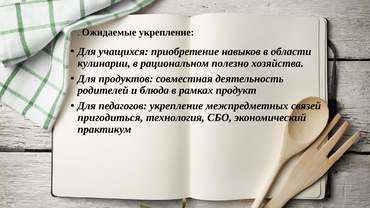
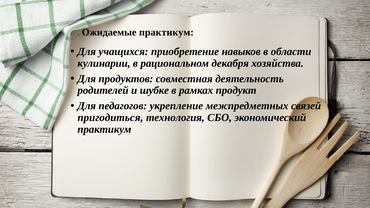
Ожидаемые укрепление: укрепление -> практикум (166, 32)
полезно: полезно -> декабря (230, 63)
блюда: блюда -> шубке (154, 90)
